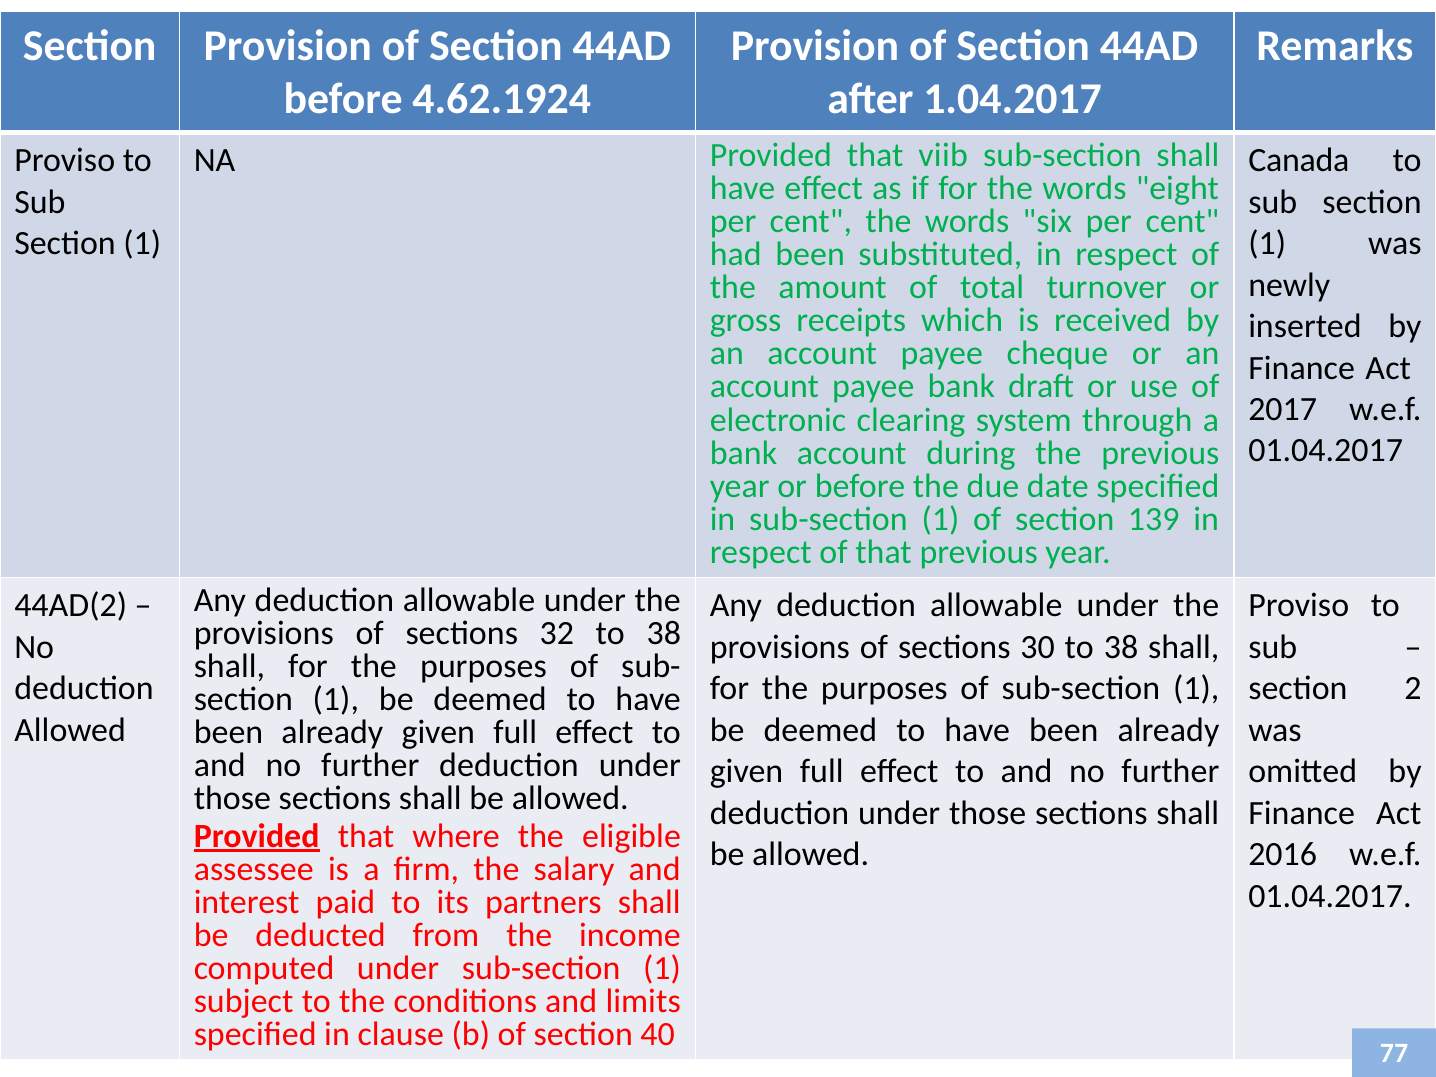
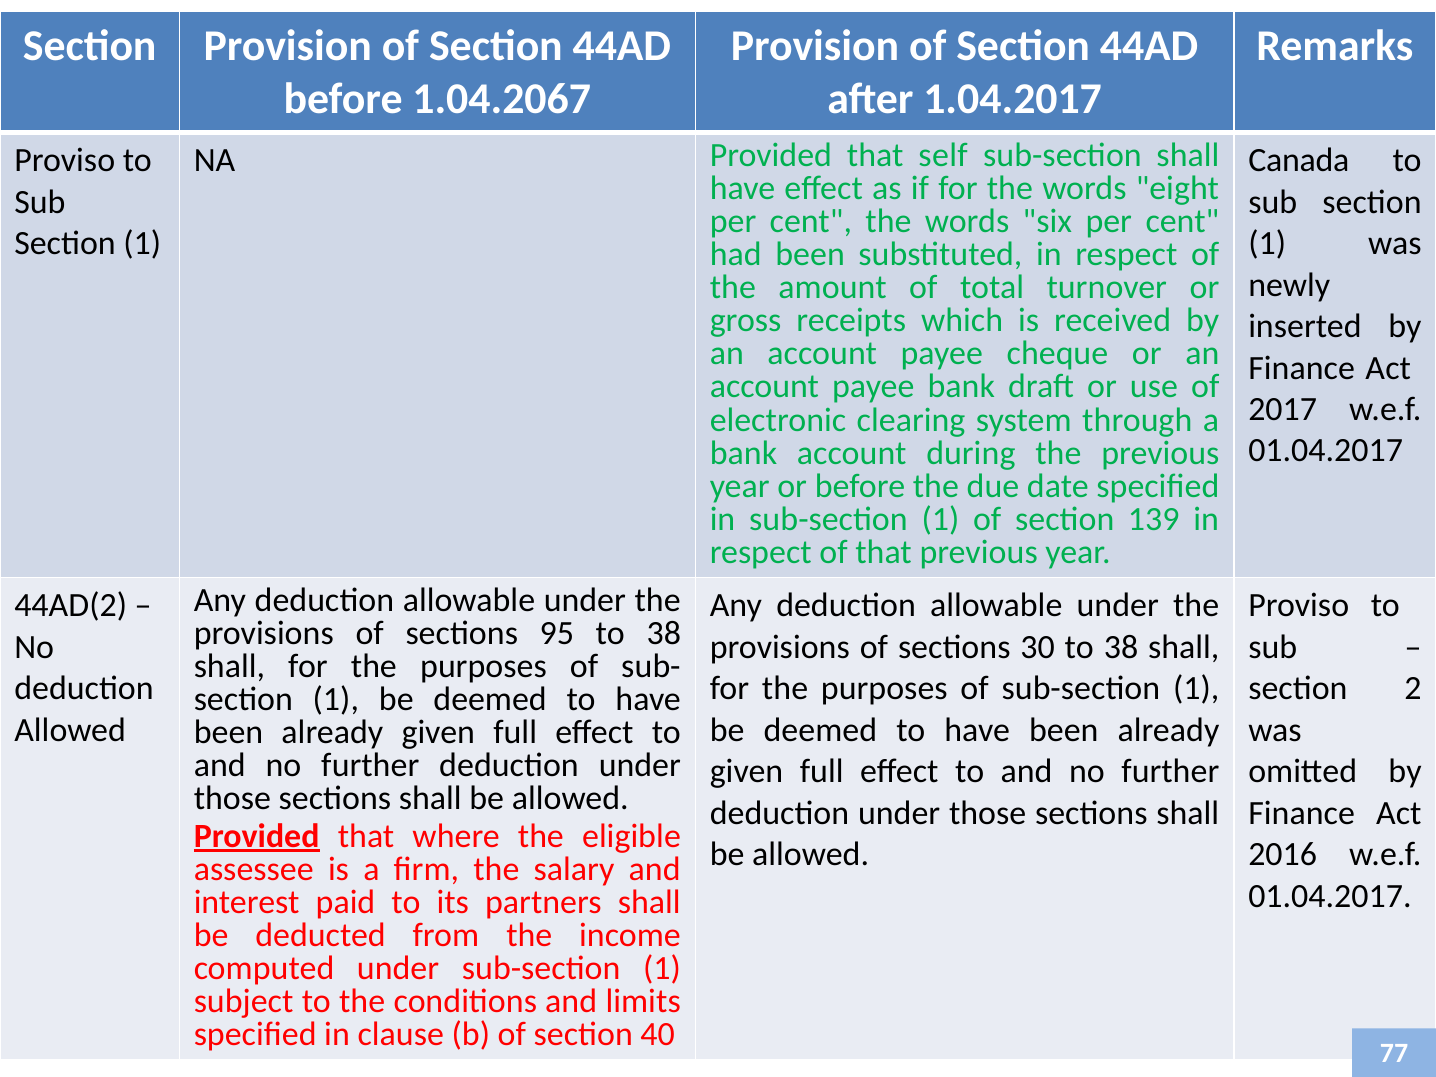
4.62.1924: 4.62.1924 -> 1.04.2067 (502, 99)
viib: viib -> self (943, 155)
32: 32 -> 95 (557, 633)
